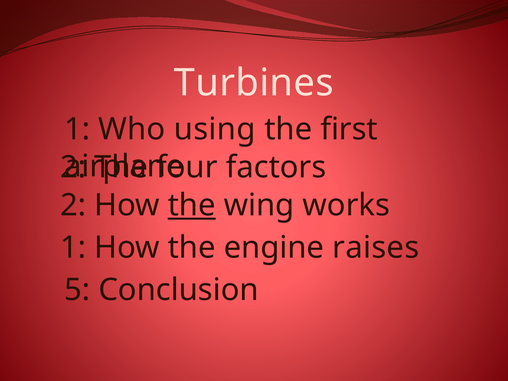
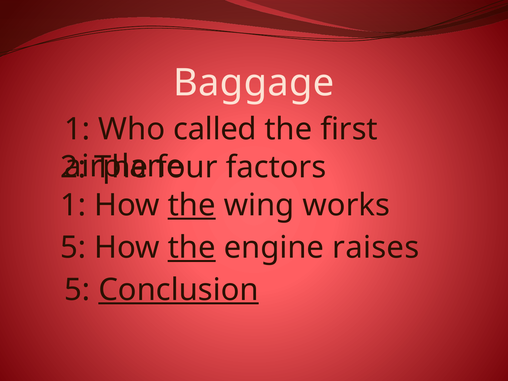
Turbines: Turbines -> Baggage (254, 83)
using: using -> called (215, 129)
2: 2 -> 1 (73, 205)
1: 1 -> 5 (73, 248)
the underline: none -> present (192, 248)
Conclusion underline: none -> present (179, 290)
